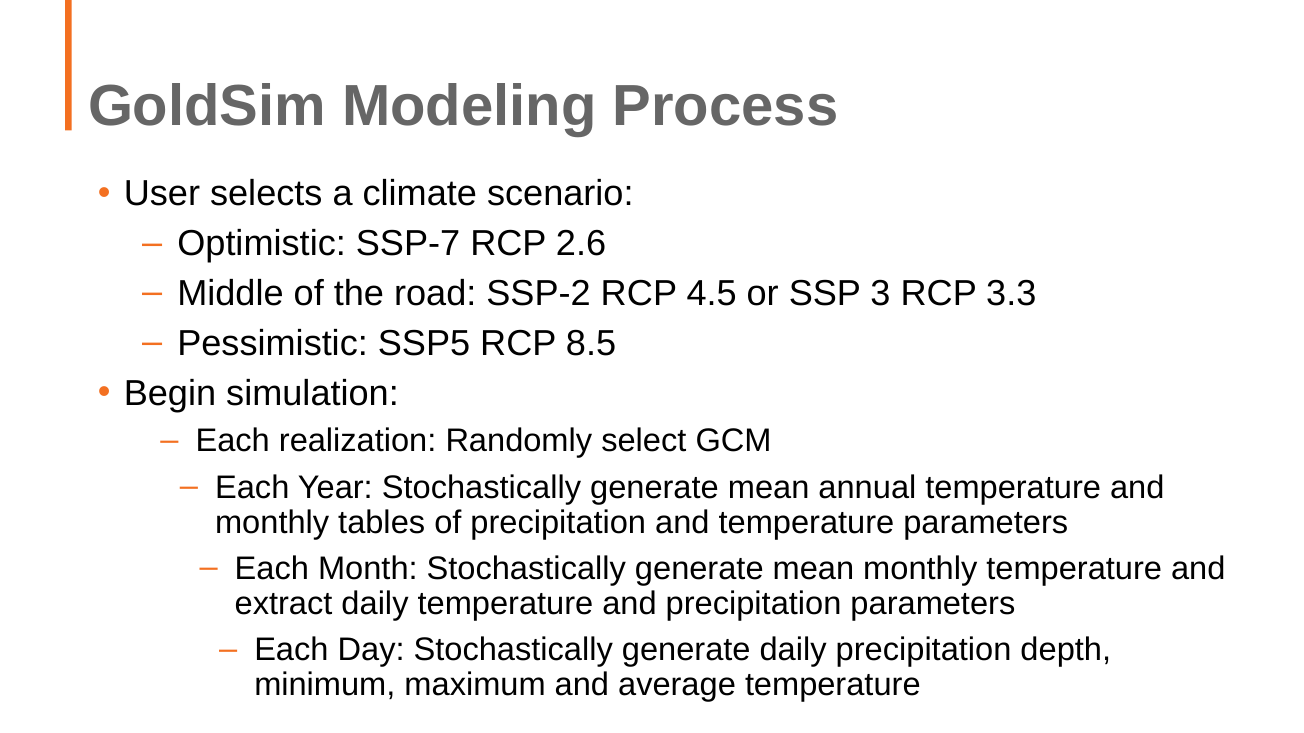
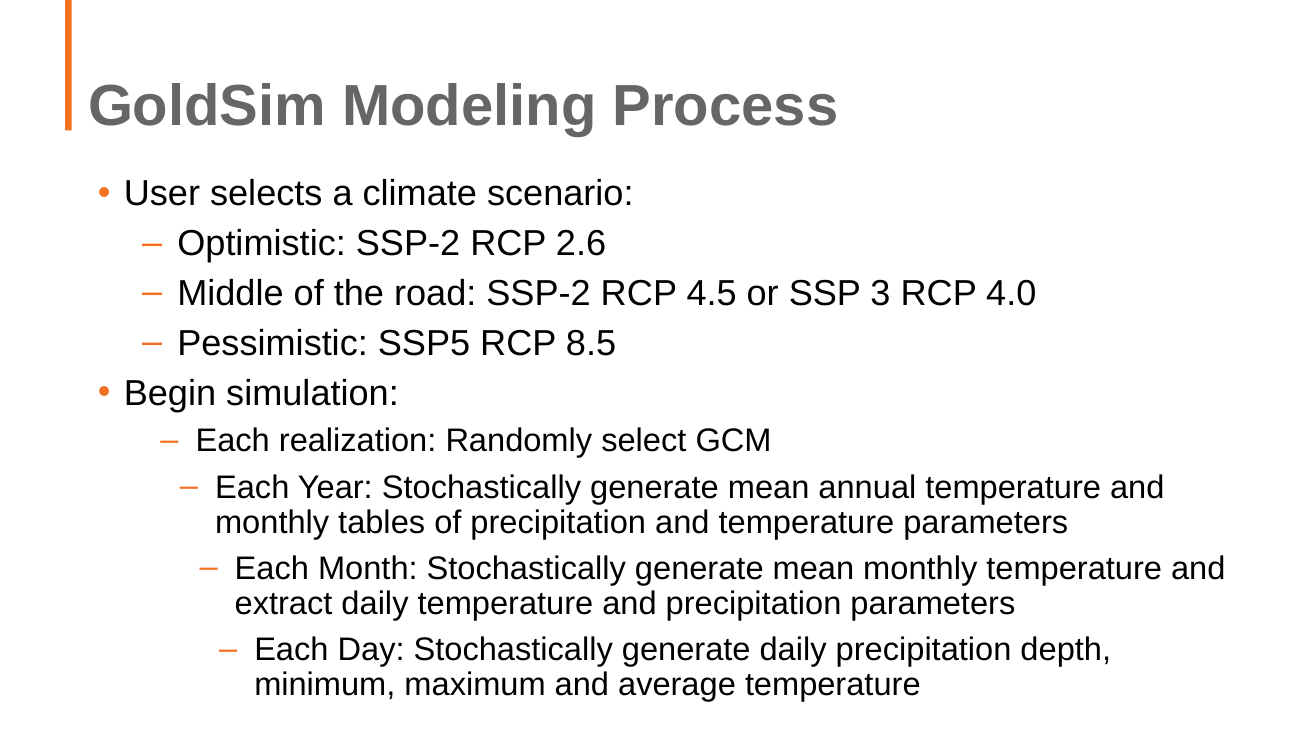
Optimistic SSP-7: SSP-7 -> SSP-2 (408, 244)
3.3: 3.3 -> 4.0 (1011, 294)
